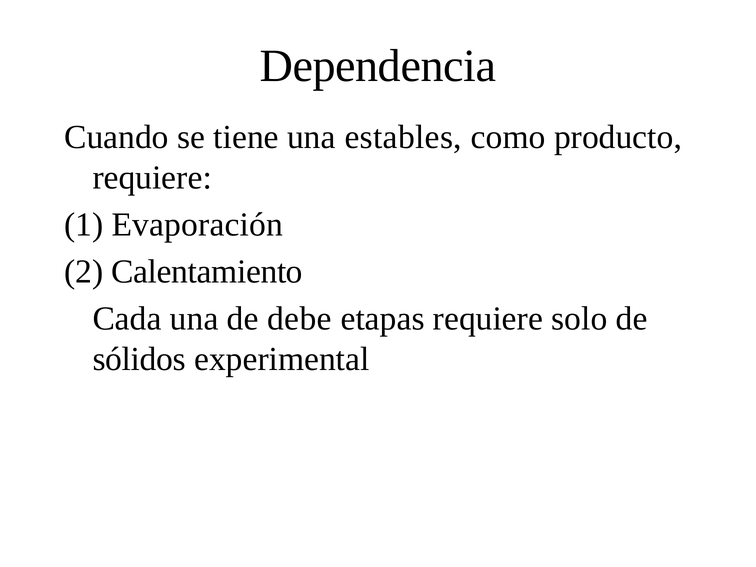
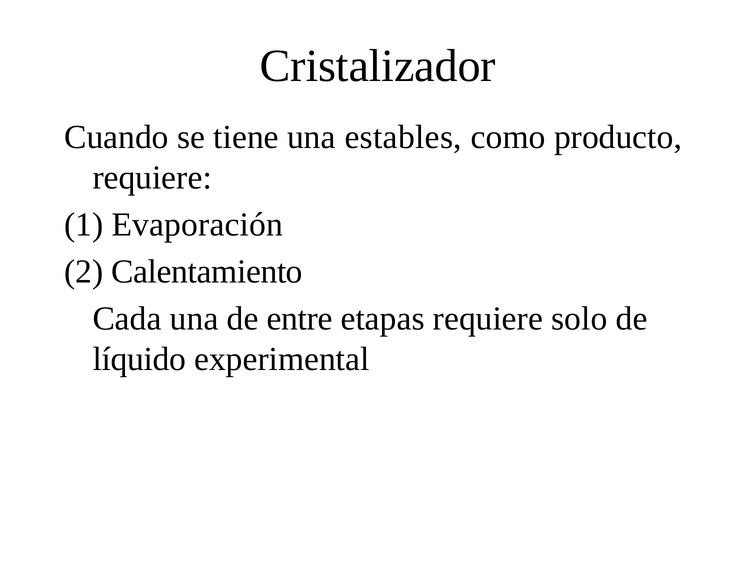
Dependencia: Dependencia -> Cristalizador (378, 66)
debe: debe -> entre (300, 319)
sólidos: sólidos -> líquido (139, 359)
